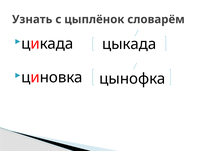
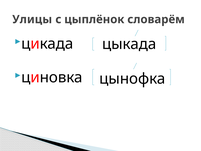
Узнать: Узнать -> Улицы (32, 19)
